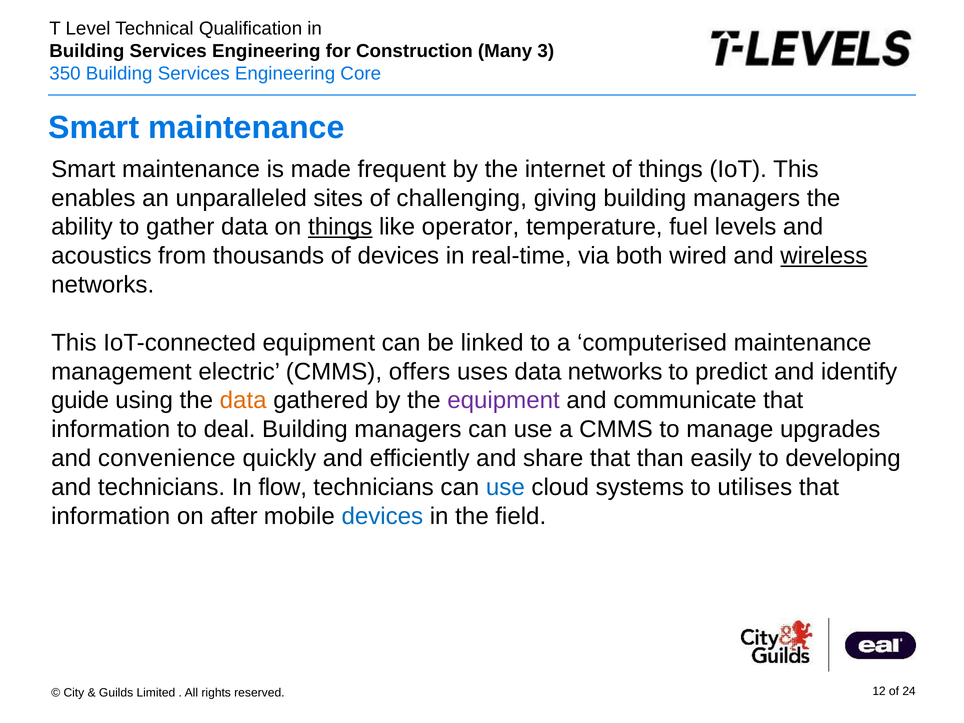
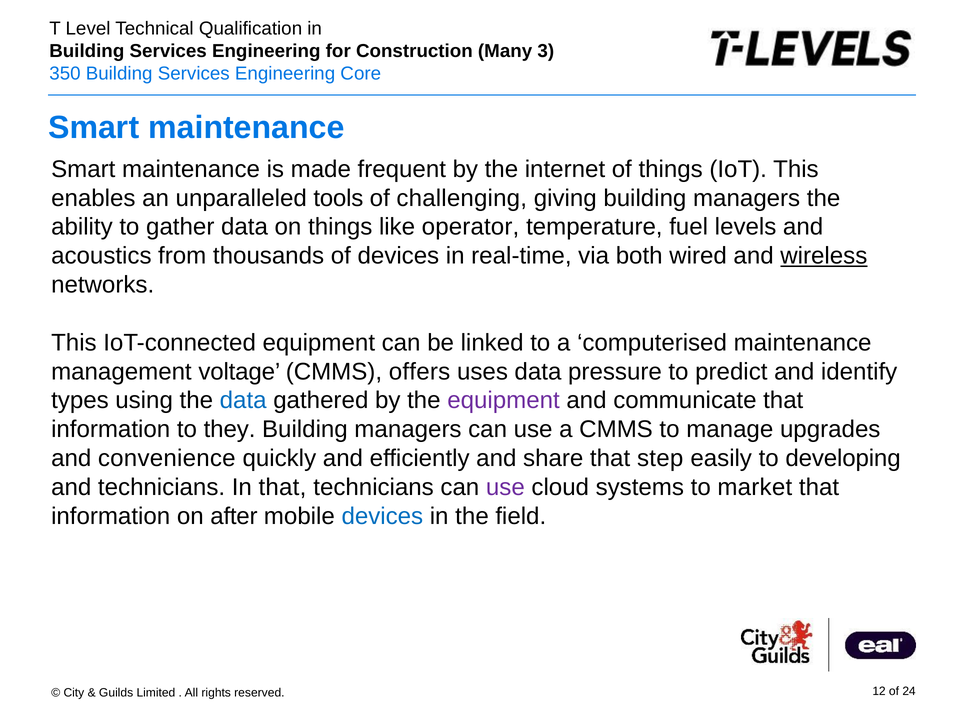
sites: sites -> tools (338, 198)
things underline: present -> none (340, 227)
electric: electric -> voltage (239, 372)
data networks: networks -> pressure (615, 372)
guide: guide -> types (80, 400)
data colour: orange -> blue (243, 400)
deal: deal -> they (230, 429)
than: than -> step (660, 458)
In flow: flow -> that (282, 487)
use colour: blue -> purple (505, 487)
utilises: utilises -> market (755, 487)
